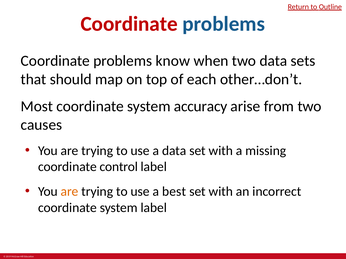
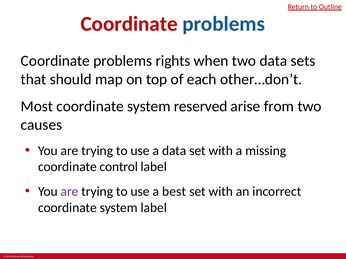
know: know -> rights (173, 61)
accuracy: accuracy -> reserved (201, 107)
are colour: orange -> purple (70, 192)
